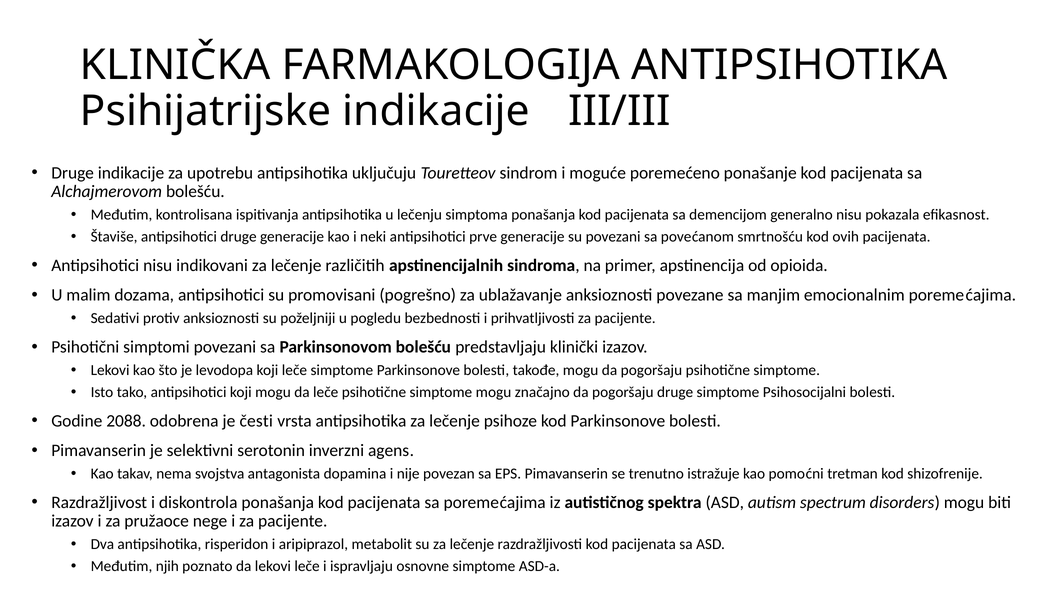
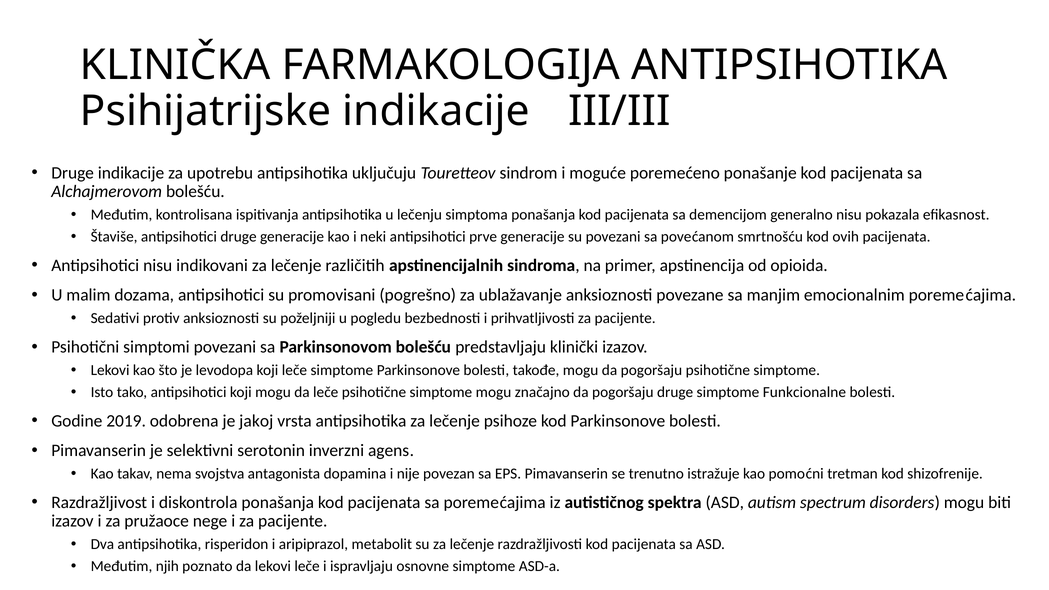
Psihosocijalni: Psihosocijalni -> Funkcionalne (804, 392)
2088: 2088 -> 2019 (126, 421)
česti: česti -> jakoj (256, 421)
